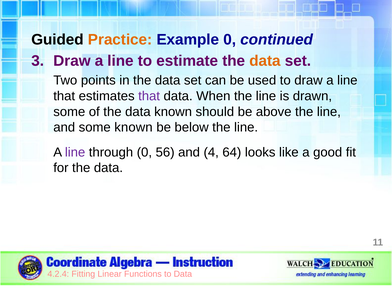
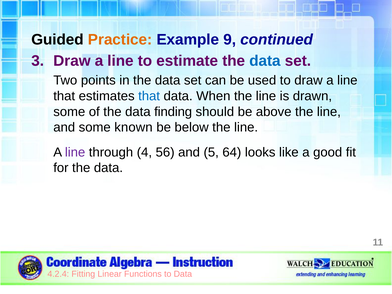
Example 0: 0 -> 9 (230, 40)
data colour: orange -> blue (265, 61)
that colour: purple -> blue (149, 96)
data known: known -> finding (173, 112)
through 0: 0 -> 4 (144, 152)
4: 4 -> 5 (211, 152)
